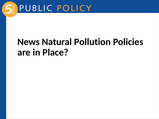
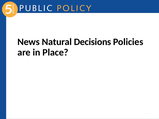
Pollution: Pollution -> Decisions (93, 42)
